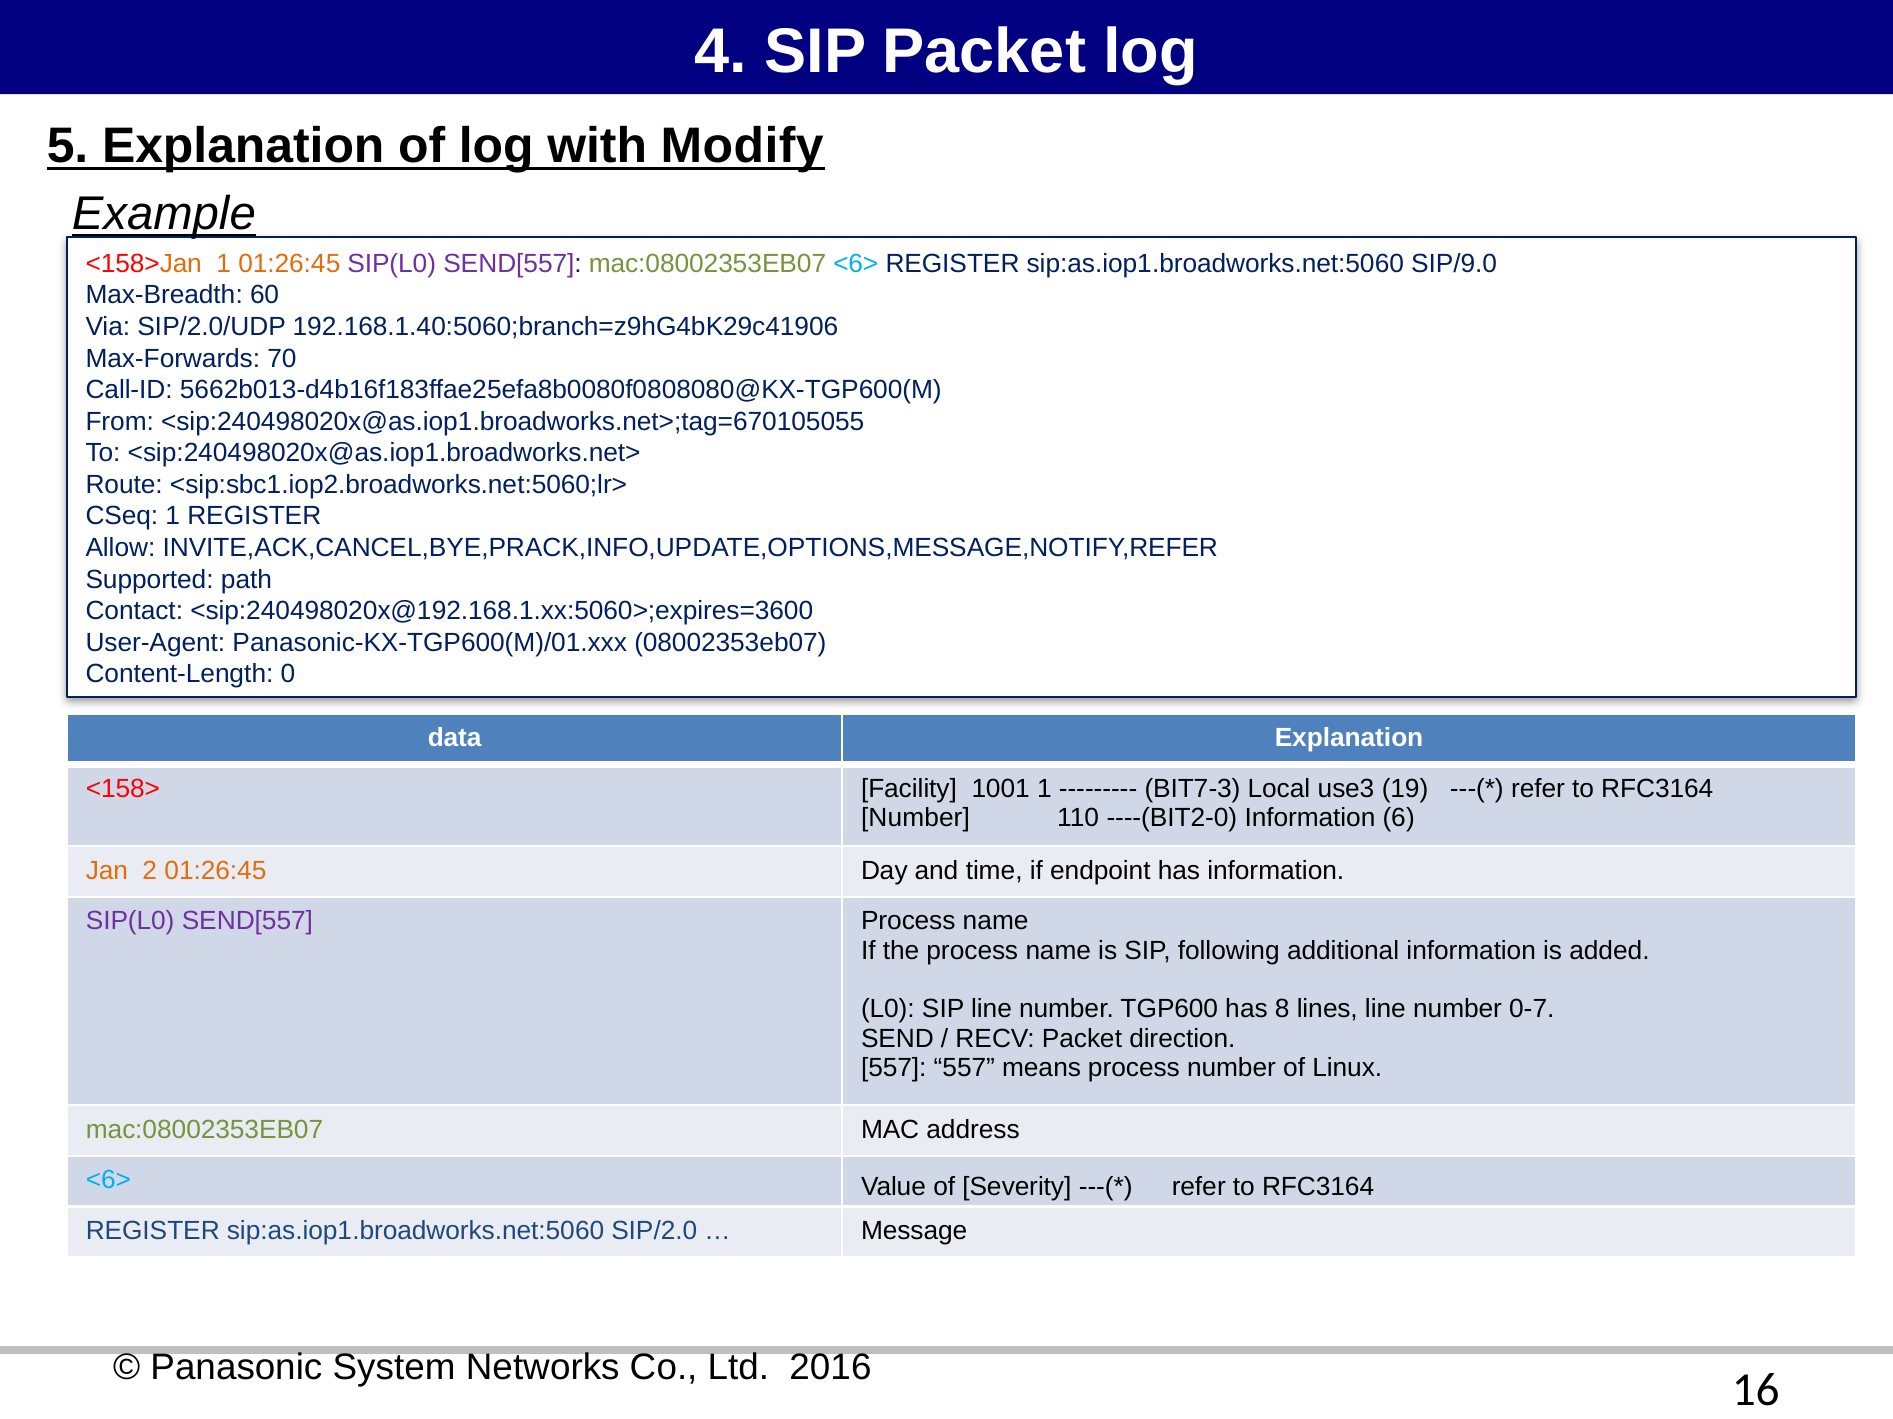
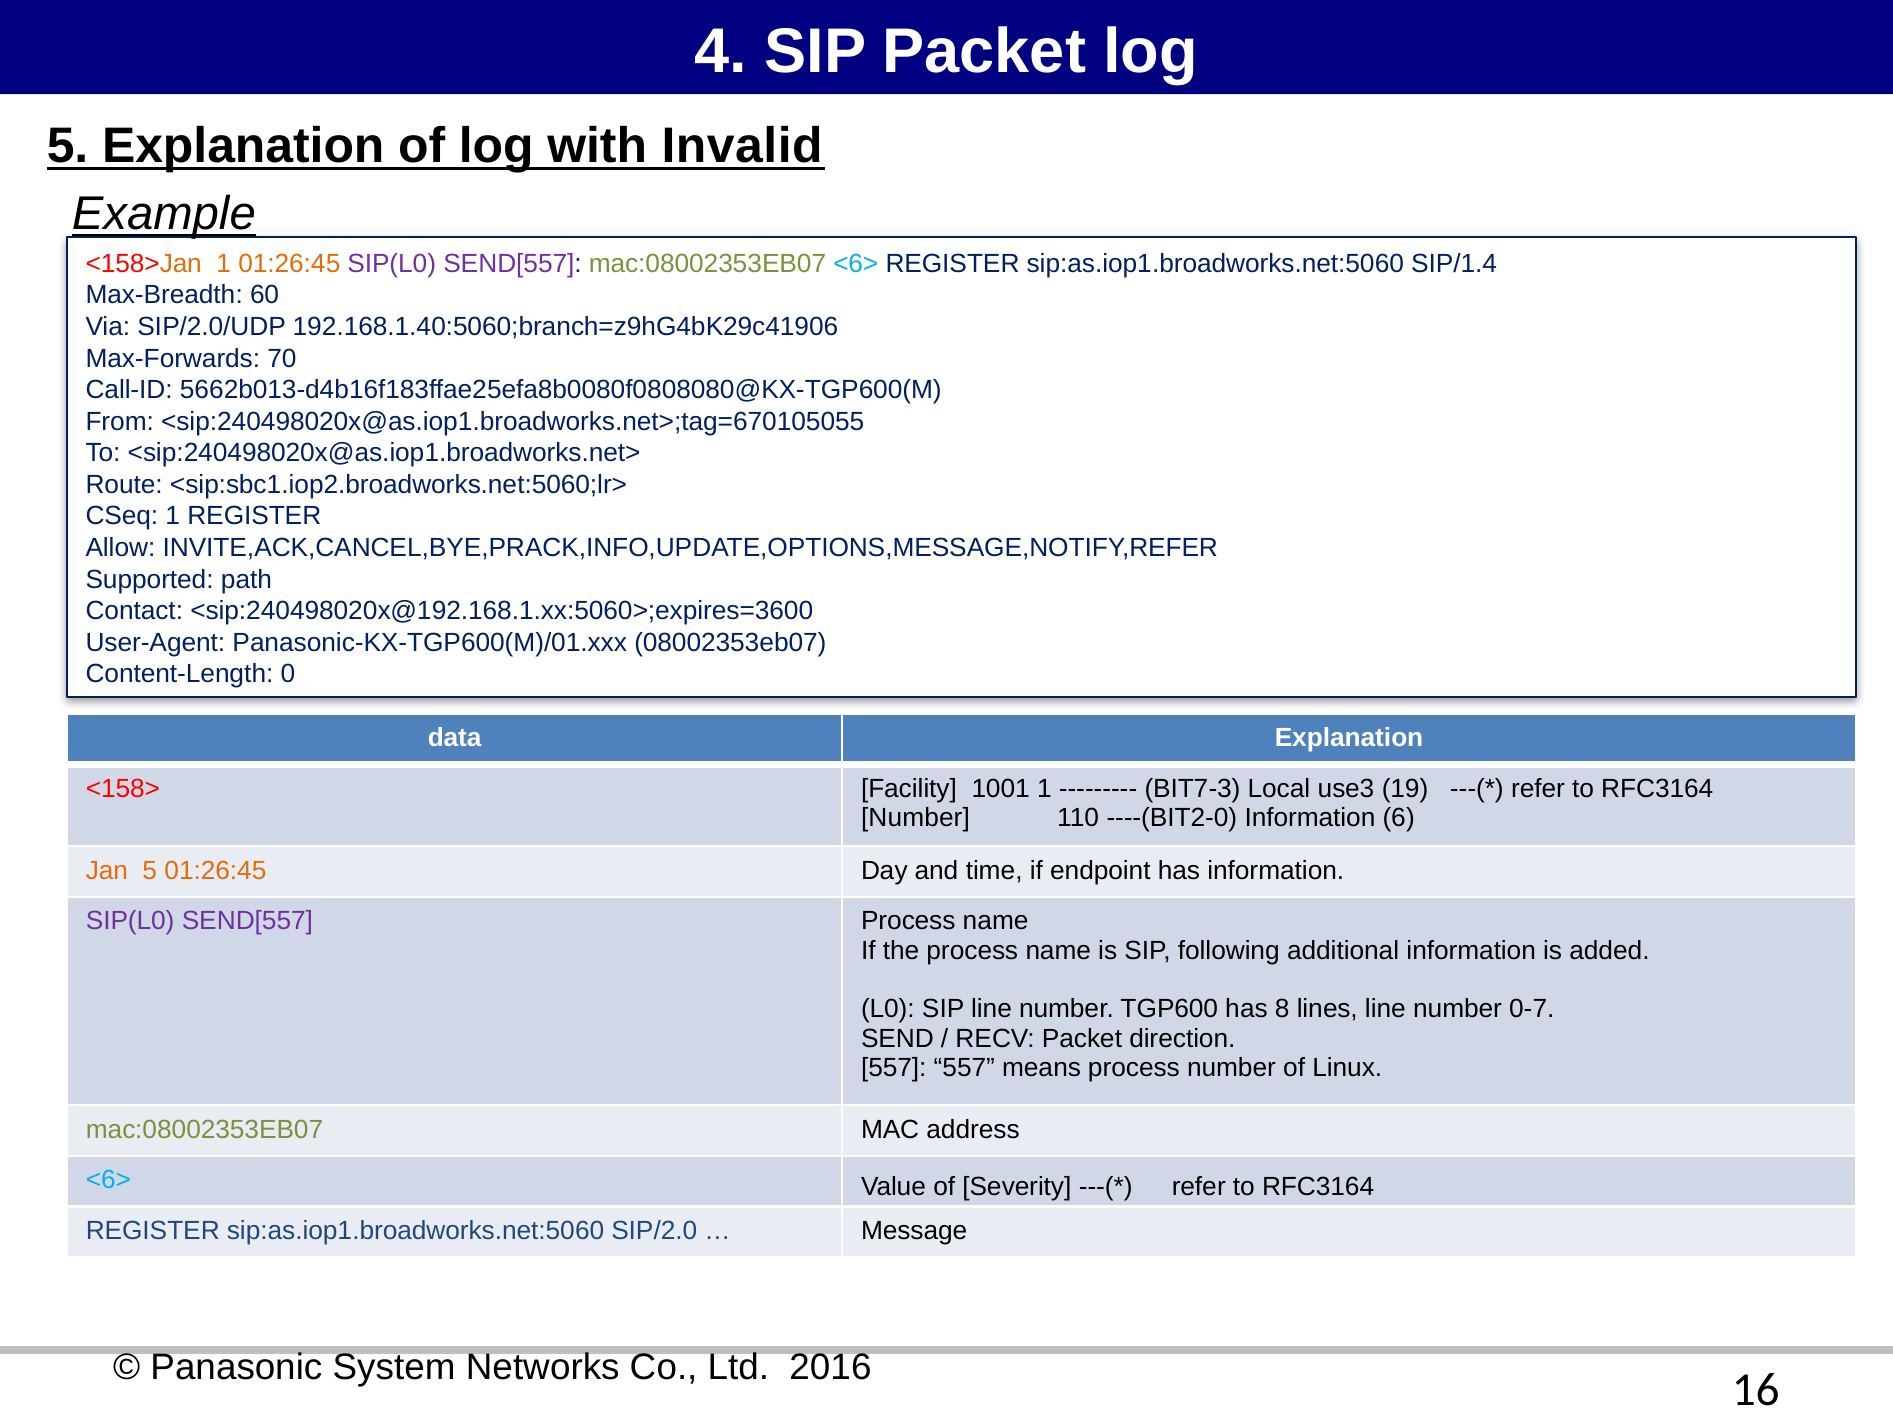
Modify: Modify -> Invalid (742, 146)
SIP/9.0: SIP/9.0 -> SIP/1.4 (1454, 264)
Jan 2: 2 -> 5 (150, 871)
